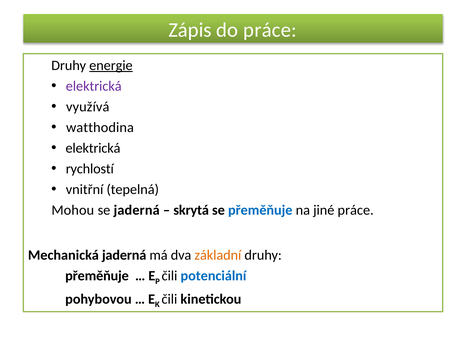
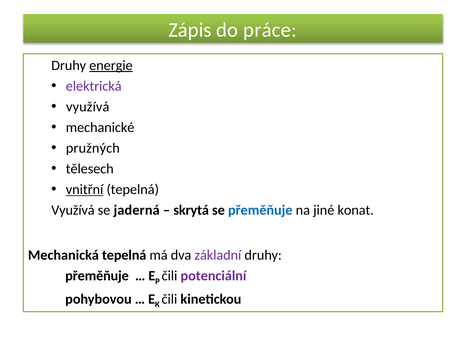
watthodina: watthodina -> mechanické (100, 128)
elektrická: elektrická -> pružných (93, 148)
rychlostí: rychlostí -> tělesech (90, 169)
vnitřní underline: none -> present (85, 190)
Mohou: Mohou -> Využívá (73, 211)
jiné práce: práce -> konat (356, 211)
Mechanická jaderná: jaderná -> tepelná (124, 256)
základní colour: orange -> purple (218, 256)
potenciální colour: blue -> purple (213, 276)
